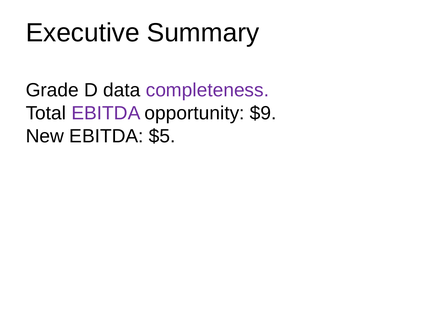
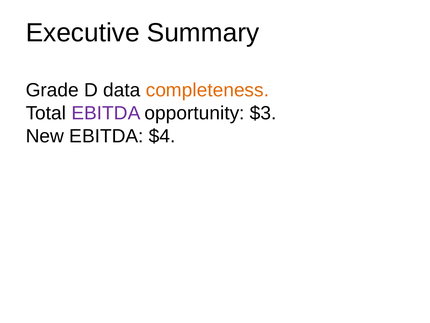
completeness colour: purple -> orange (207, 90)
$9: $9 -> $3 (263, 113)
$5: $5 -> $4 (162, 136)
